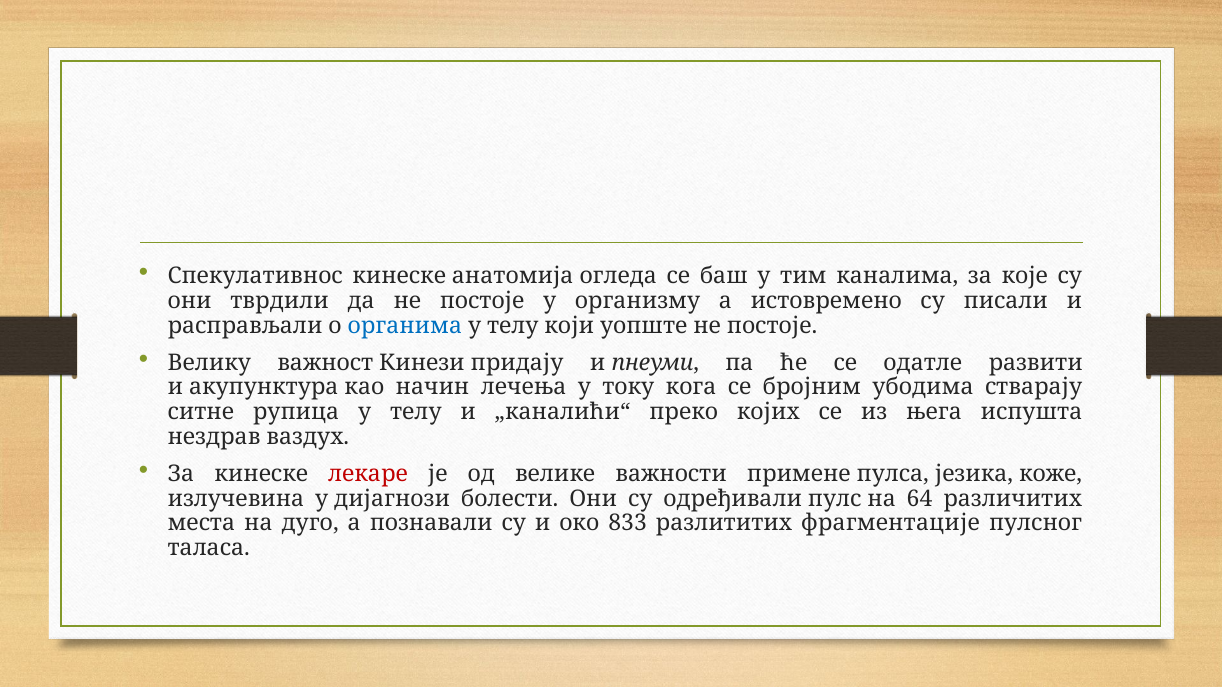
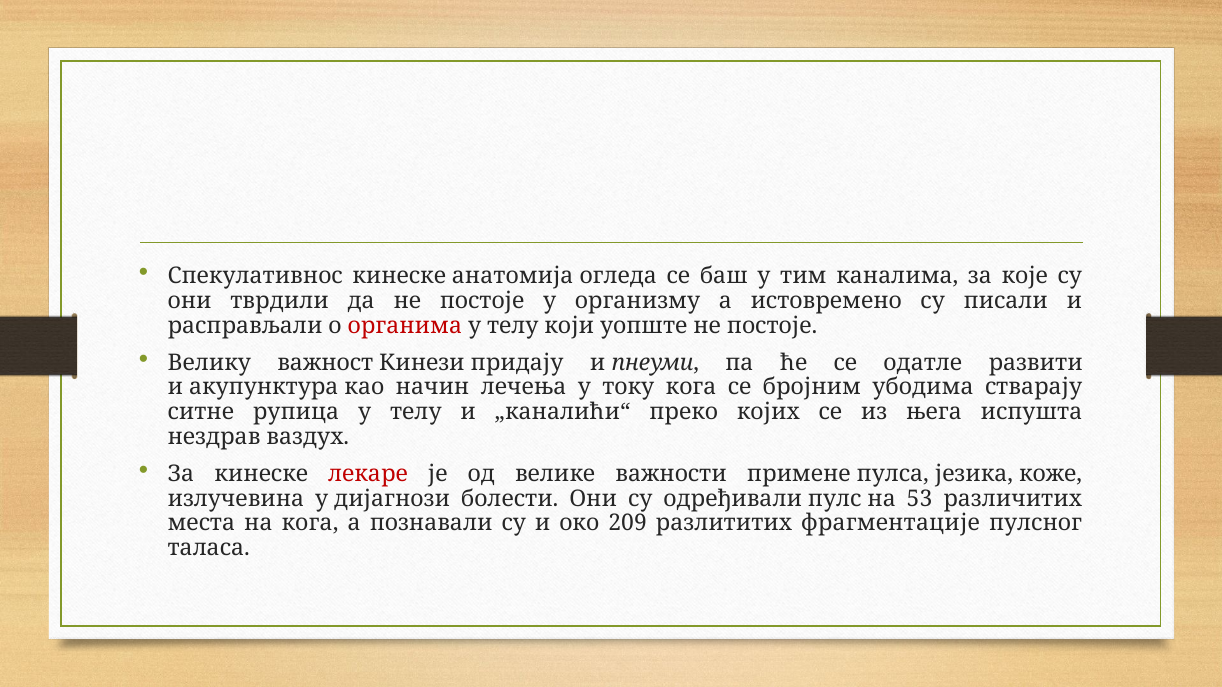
органима colour: blue -> red (405, 326)
64: 64 -> 53 (920, 499)
на дуго: дуго -> кога (310, 524)
833: 833 -> 209 (628, 524)
